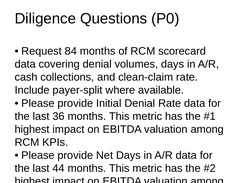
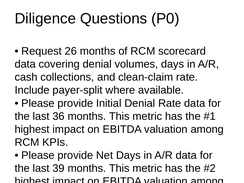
84: 84 -> 26 (71, 51)
44: 44 -> 39 (59, 168)
